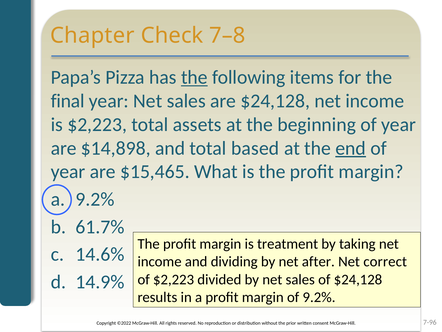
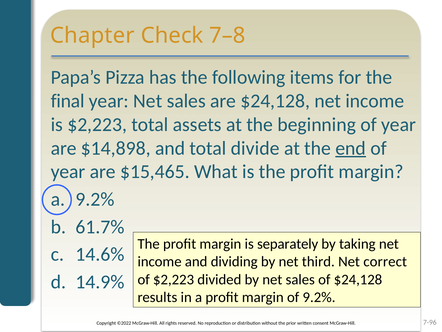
the underline: present -> none (194, 77)
based: based -> divide (255, 148)
treatment: treatment -> separately (288, 244)
after: after -> third (318, 261)
